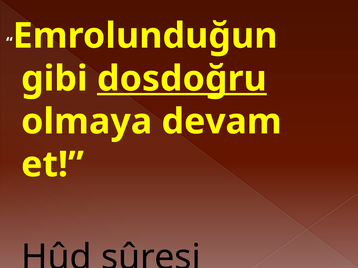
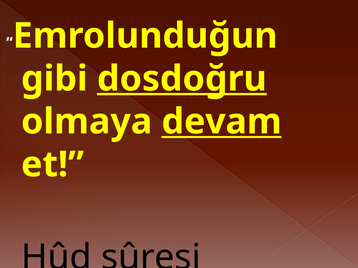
devam underline: none -> present (222, 122)
